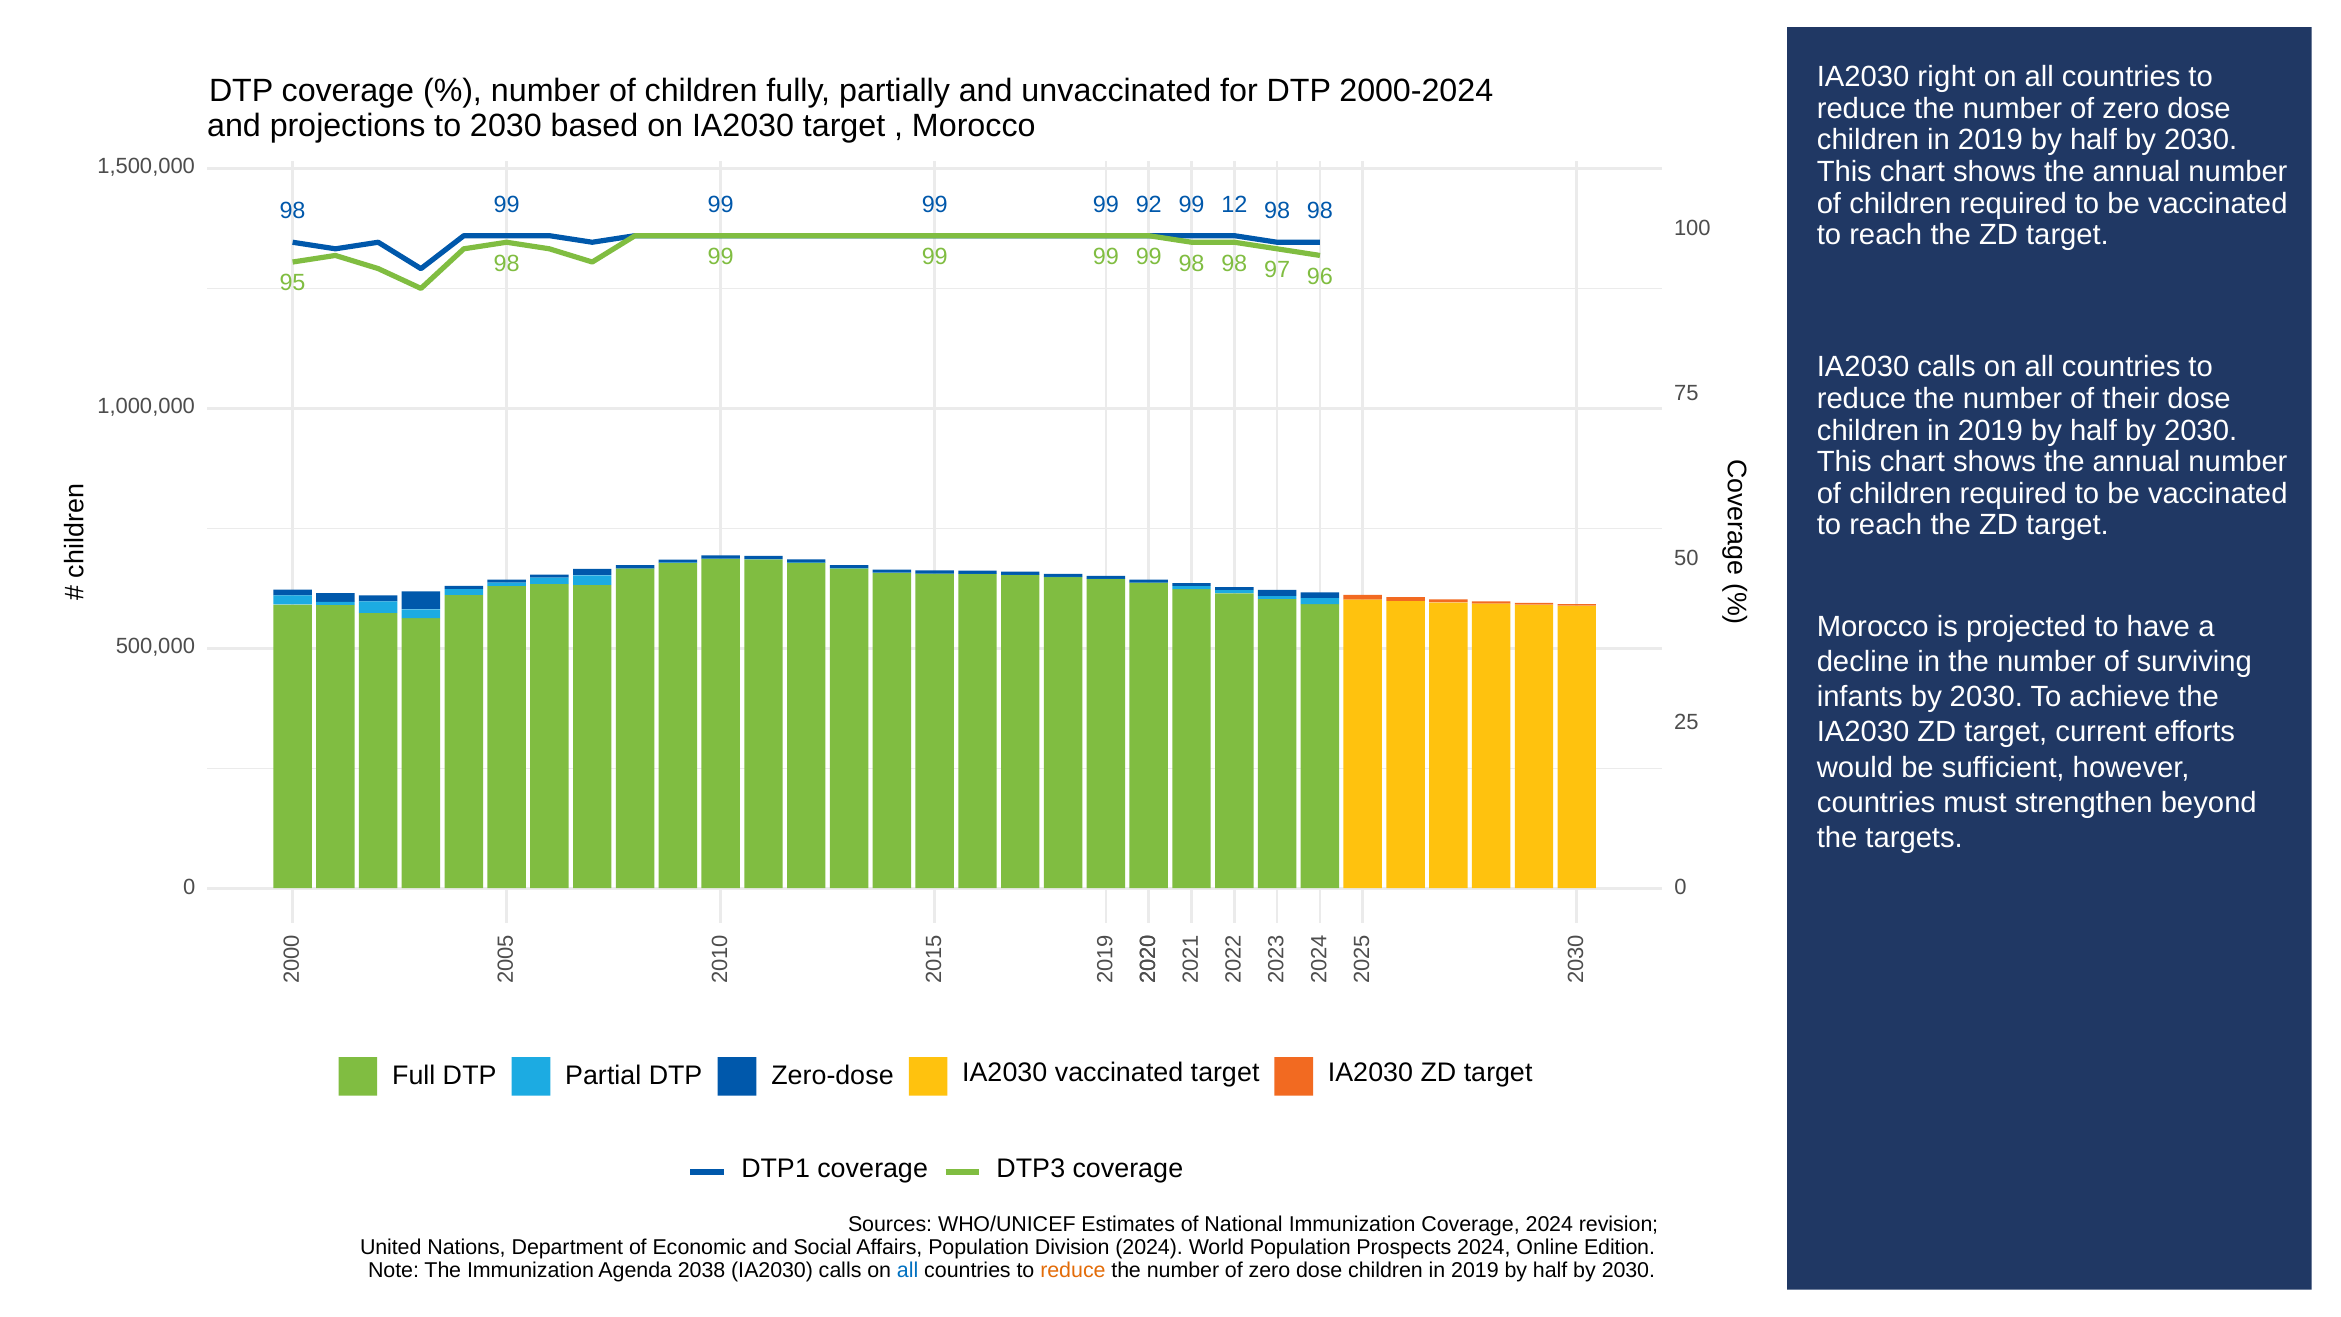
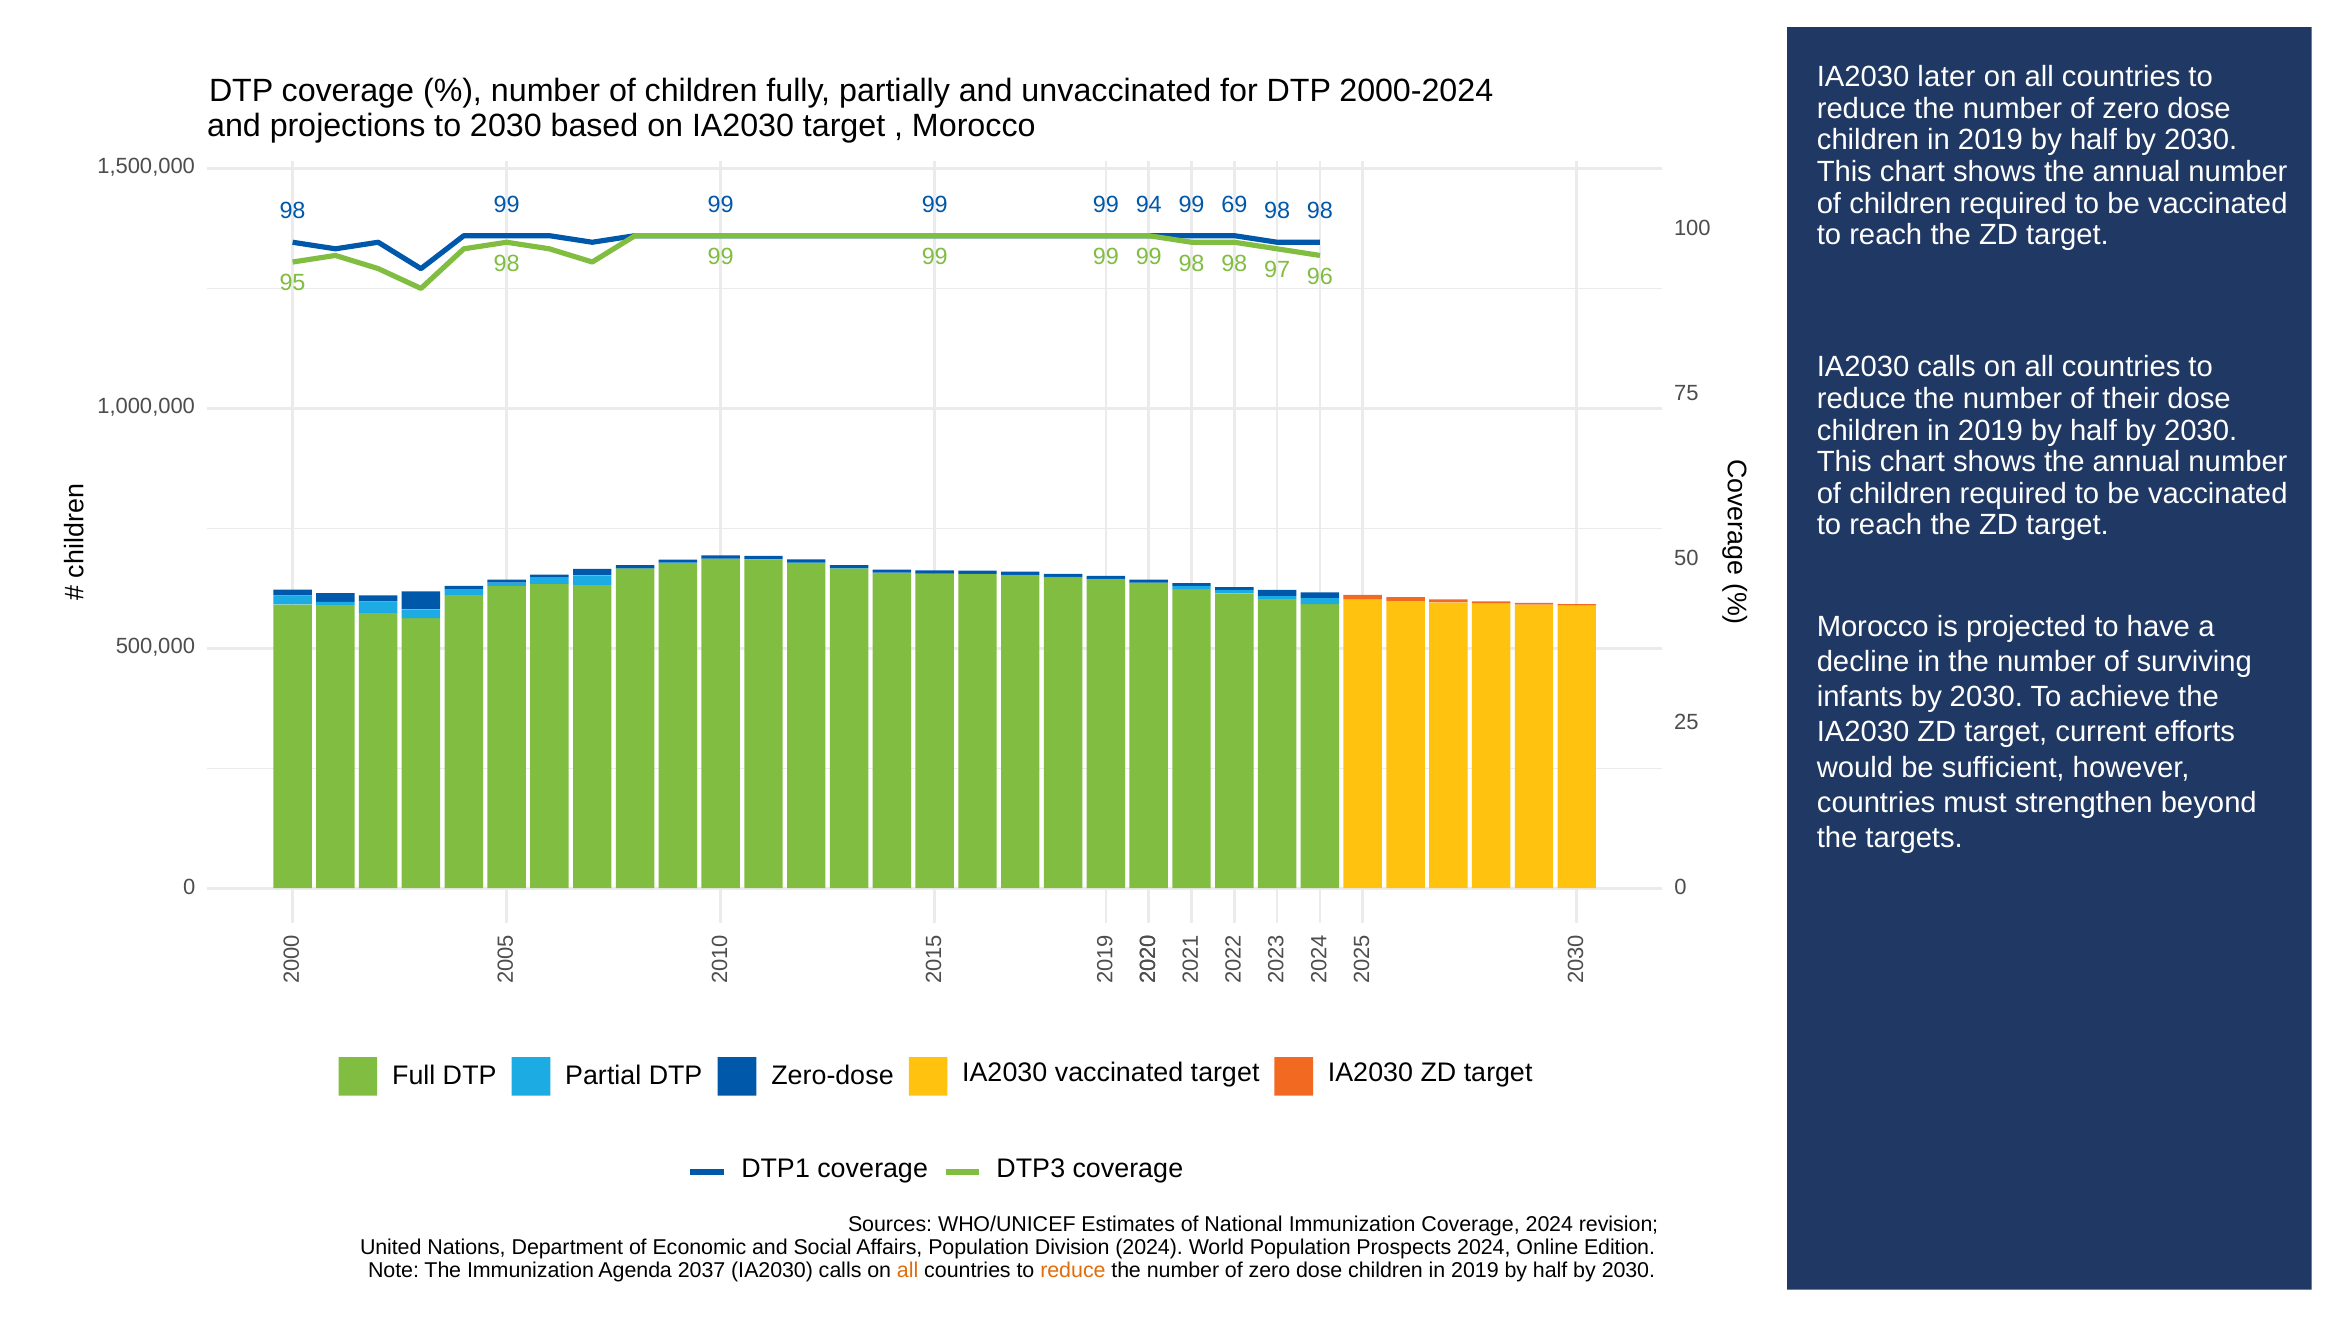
right: right -> later (1946, 77)
92: 92 -> 94 (1149, 204)
12: 12 -> 69 (1234, 204)
2038: 2038 -> 2037 (702, 1271)
all colour: blue -> orange (908, 1271)
